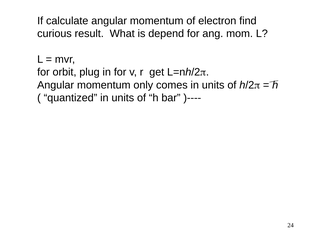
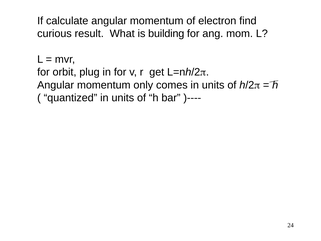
depend: depend -> building (166, 34)
